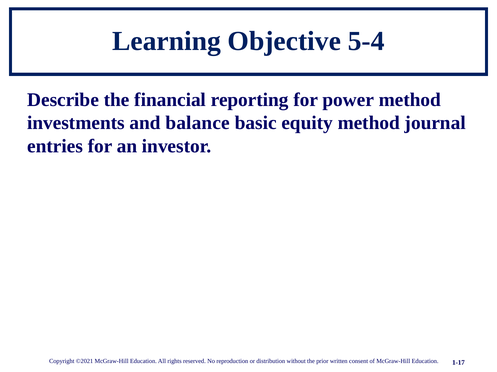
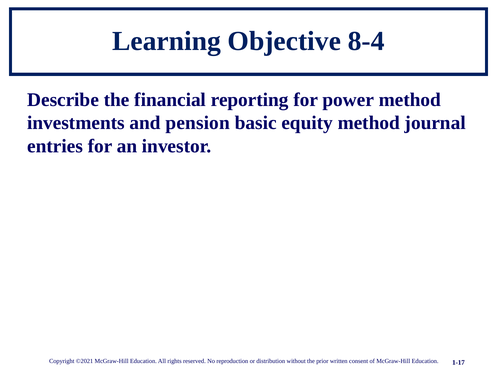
5-4: 5-4 -> 8-4 (366, 41)
balance: balance -> pension (198, 123)
